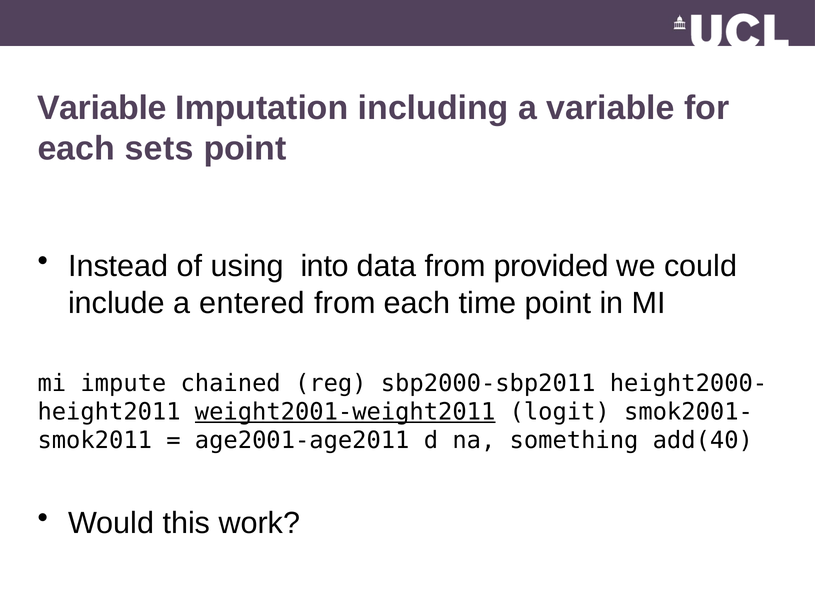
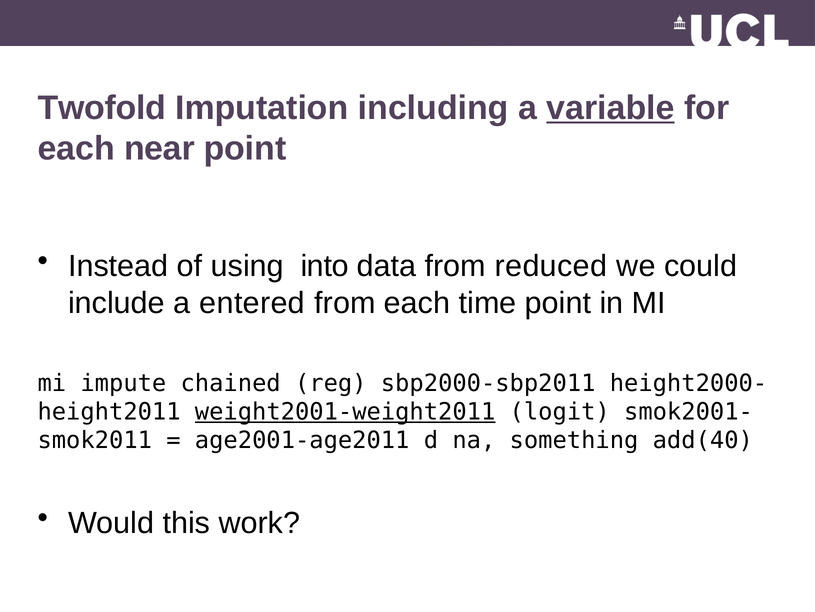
Variable: Variable -> Twofold (102, 108)
variable underline: none -> present (610, 108)
sets: sets -> near (159, 148)
provided: provided -> reduced (551, 266)
